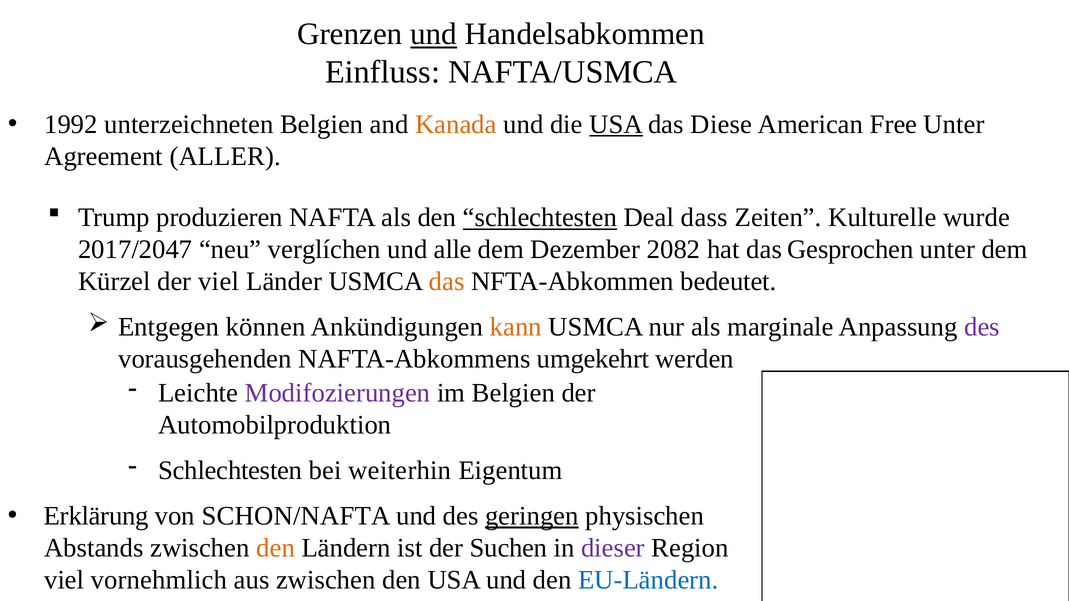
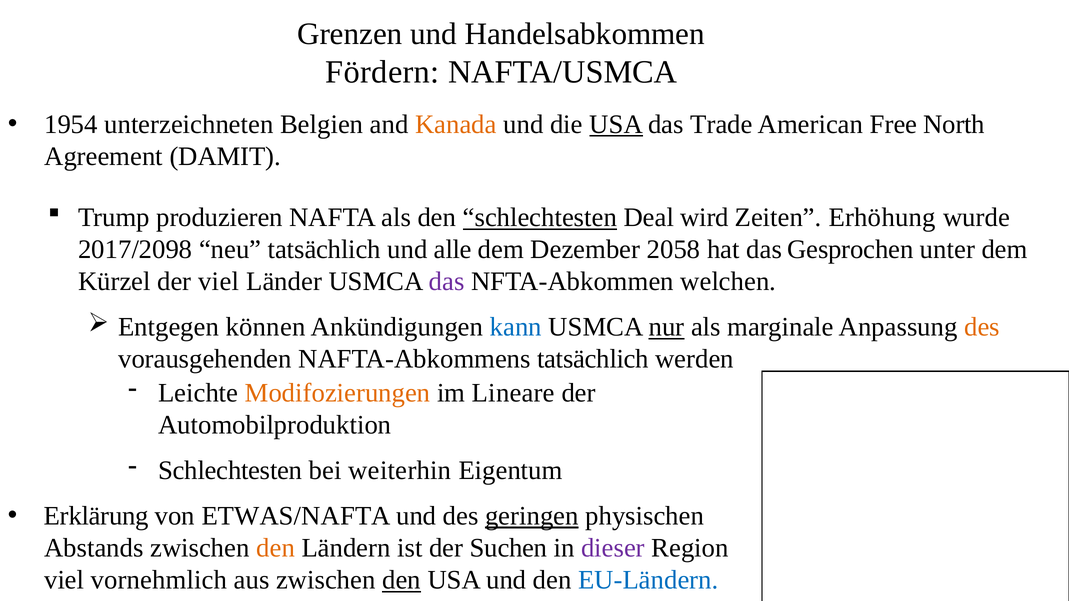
und underline: present -> none (434, 34)
Einfluss: Einfluss -> Fördern (382, 72)
1992: 1992 -> 1954 (71, 124)
Diese: Diese -> Trade (722, 124)
Free Unter: Unter -> North (954, 124)
ALLER: ALLER -> DAMIT (225, 156)
dass: dass -> wird (705, 218)
Kulturelle: Kulturelle -> Erhöhung (882, 218)
2017/2047: 2017/2047 -> 2017/2098 (135, 250)
neu verglíchen: verglíchen -> tatsächlich (324, 250)
2082: 2082 -> 2058 (674, 250)
das colour: orange -> purple (447, 282)
bedeutet: bedeutet -> welchen (728, 282)
kann colour: orange -> blue (516, 327)
nur underline: none -> present (667, 327)
des colour: purple -> orange (982, 327)
NAFTA-Abkommens umgekehrt: umgekehrt -> tatsächlich (593, 359)
Modifozierungen colour: purple -> orange (338, 393)
im Belgien: Belgien -> Lineare (513, 393)
SCHON/NAFTA: SCHON/NAFTA -> ETWAS/NAFTA (296, 516)
den underline: none -> present (402, 580)
